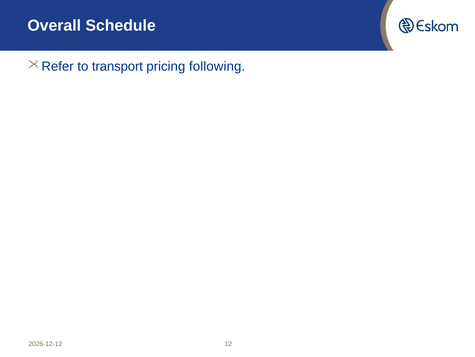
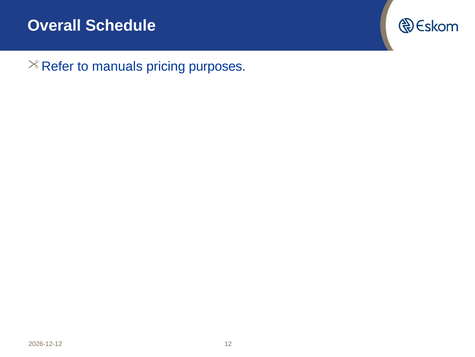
transport: transport -> manuals (117, 66)
following: following -> purposes (217, 66)
